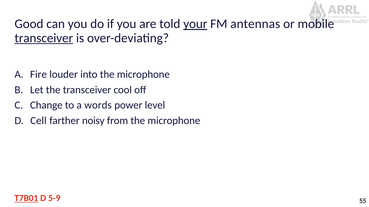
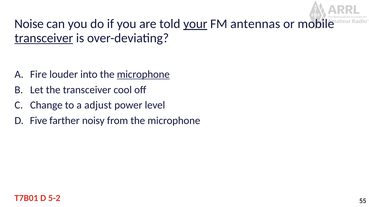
Good: Good -> Noise (29, 24)
microphone underline: none -> present (143, 75)
words: words -> adjust (98, 105)
Cell: Cell -> Five (39, 121)
T7B01 underline: present -> none (26, 199)
5-9: 5-9 -> 5-2 (54, 199)
